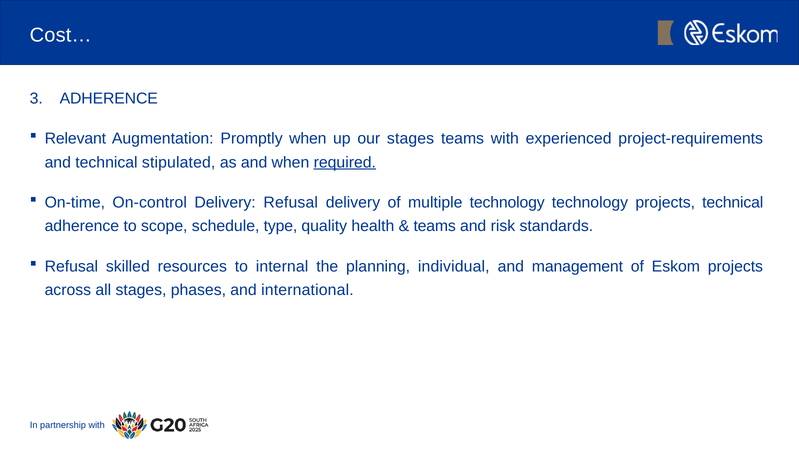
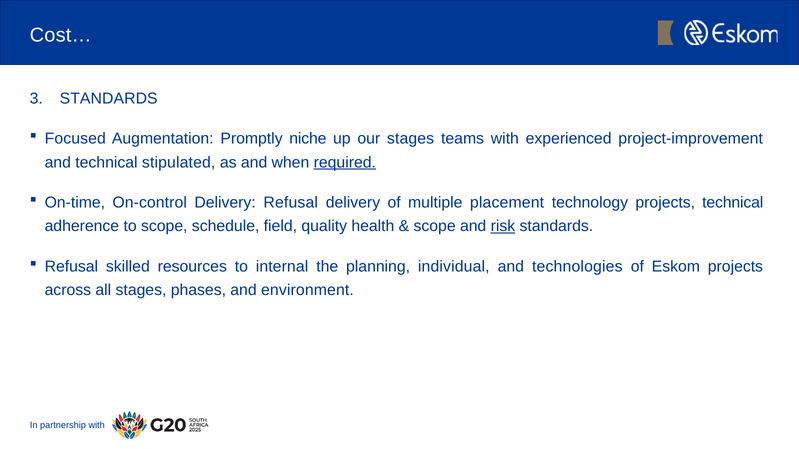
ADHERENCE: ADHERENCE -> STANDARDS (109, 98)
Relevant: Relevant -> Focused (75, 139)
Promptly when: when -> niche (308, 139)
project‑requirements: project‑requirements -> project‑improvement (691, 139)
multiple technology: technology -> placement (507, 203)
type: type -> field (280, 226)
teams: teams -> scope (435, 226)
risk underline: none -> present (503, 226)
management: management -> technologies (577, 267)
international: international -> environment (307, 290)
